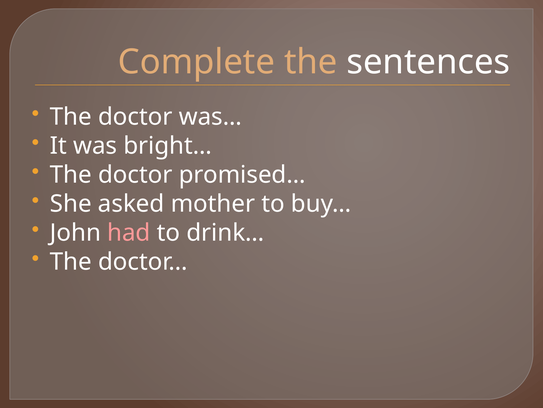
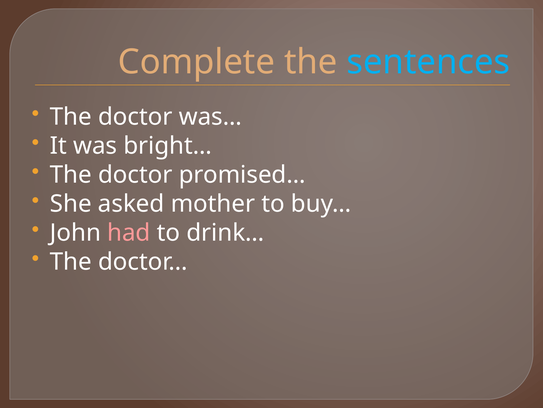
sentences colour: white -> light blue (428, 62)
